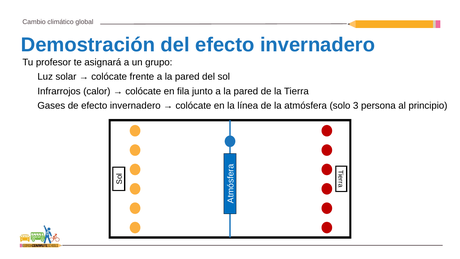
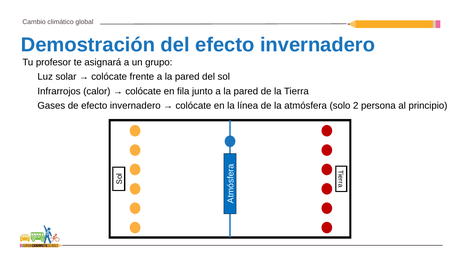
3: 3 -> 2 (356, 106)
